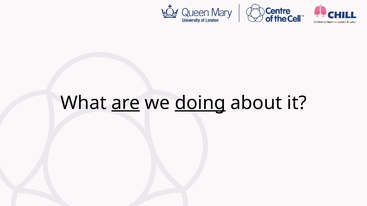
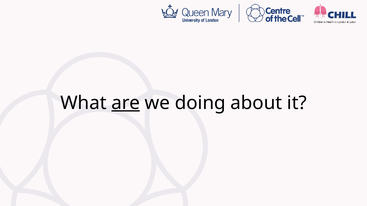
doing underline: present -> none (200, 103)
